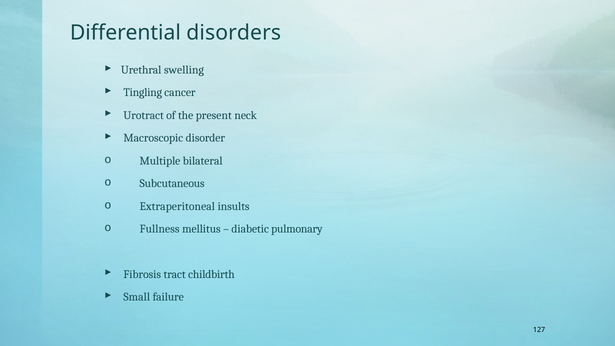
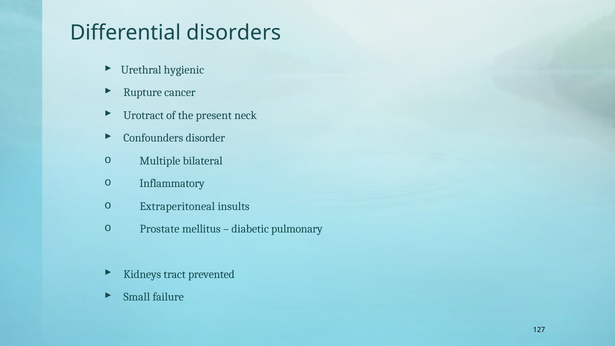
swelling: swelling -> hygienic (184, 70)
Tingling: Tingling -> Rupture (143, 93)
Macroscopic: Macroscopic -> Confounders (153, 138)
Subcutaneous: Subcutaneous -> Inflammatory (172, 184)
Fullness: Fullness -> Prostate (160, 229)
Fibrosis: Fibrosis -> Kidneys (142, 274)
childbirth: childbirth -> prevented (211, 274)
